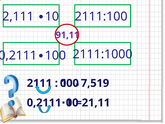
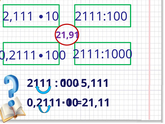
91,11: 91,11 -> 21,91 (67, 35)
7,519: 7,519 -> 5,111 (95, 83)
